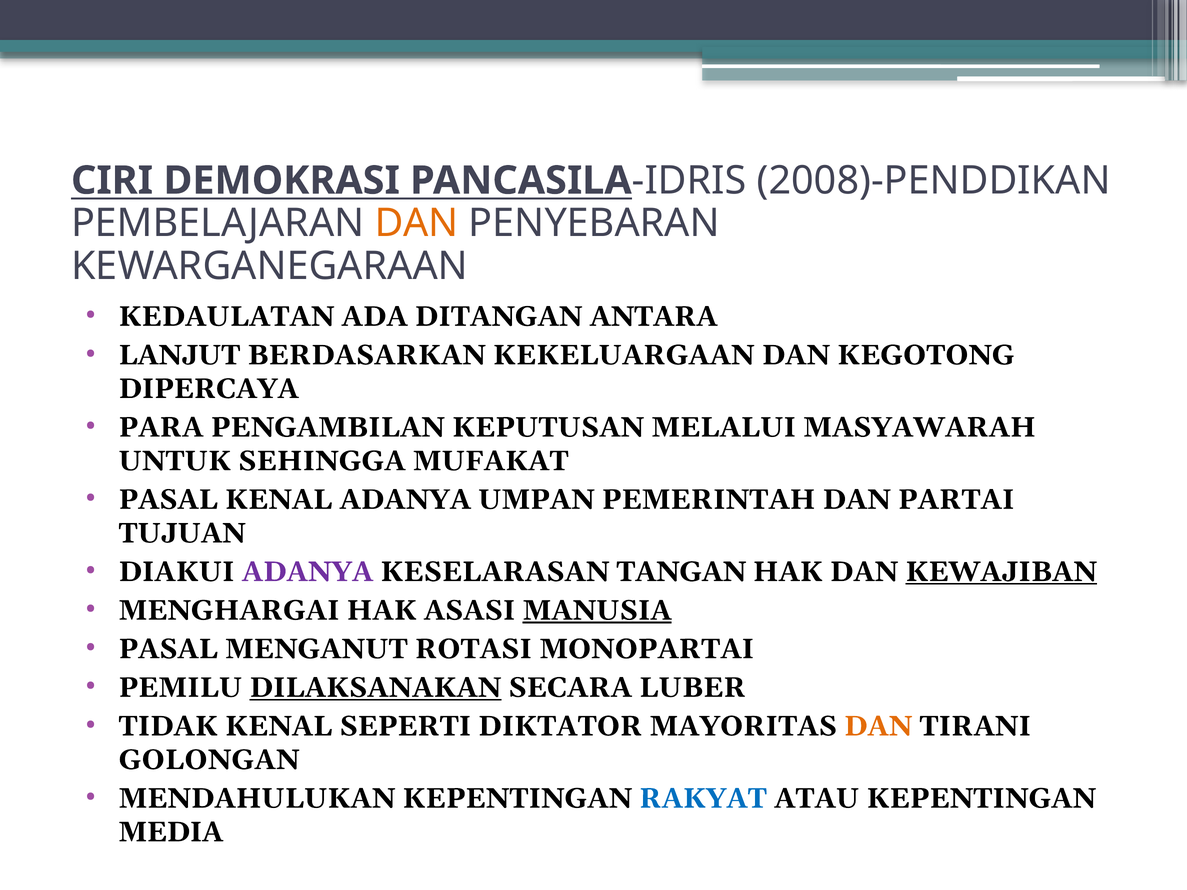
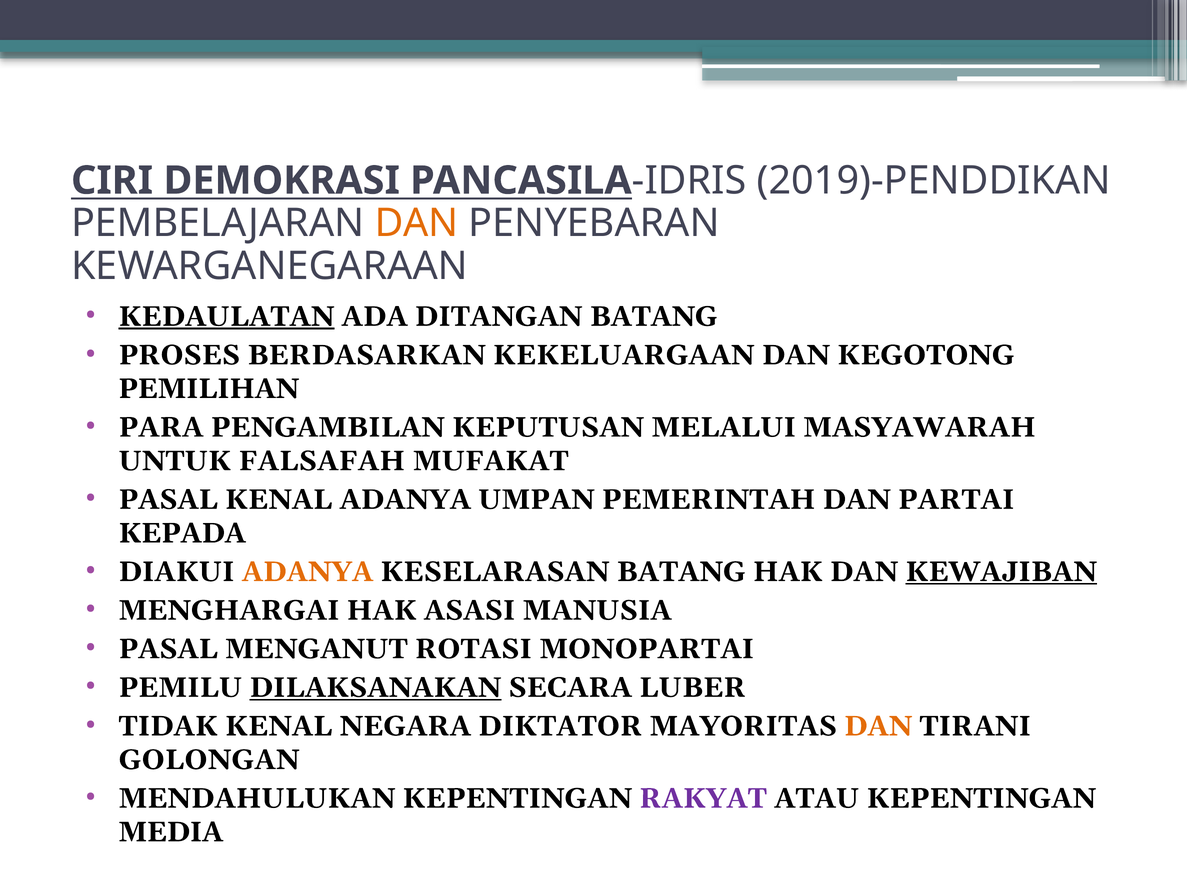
2008)-PENDDIKAN: 2008)-PENDDIKAN -> 2019)-PENDDIKAN (934, 181)
KEDAULATAN underline: none -> present (226, 317)
DITANGAN ANTARA: ANTARA -> BATANG (654, 317)
LANJUT: LANJUT -> PROSES (179, 355)
DIPERCAYA: DIPERCAYA -> PEMILIHAN (209, 389)
SEHINGGA: SEHINGGA -> FALSAFAH (322, 461)
TUJUAN: TUJUAN -> KEPADA (182, 533)
ADANYA colour: purple -> orange (308, 572)
KESELARASAN TANGAN: TANGAN -> BATANG (681, 572)
MANUSIA underline: present -> none (597, 611)
SEPERTI: SEPERTI -> NEGARA (405, 726)
RAKYAT colour: blue -> purple (703, 799)
